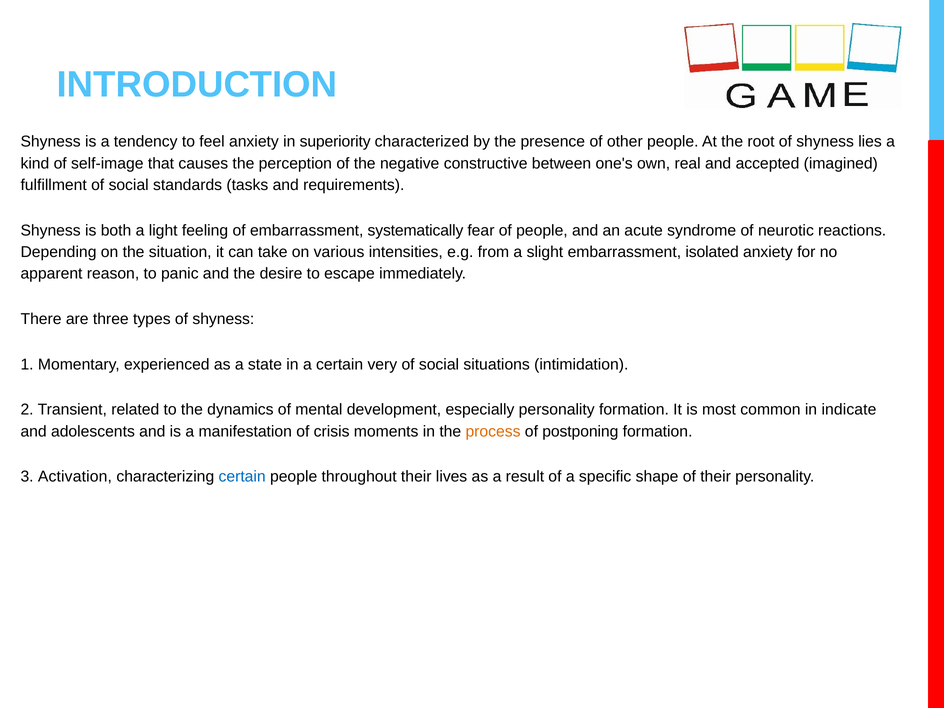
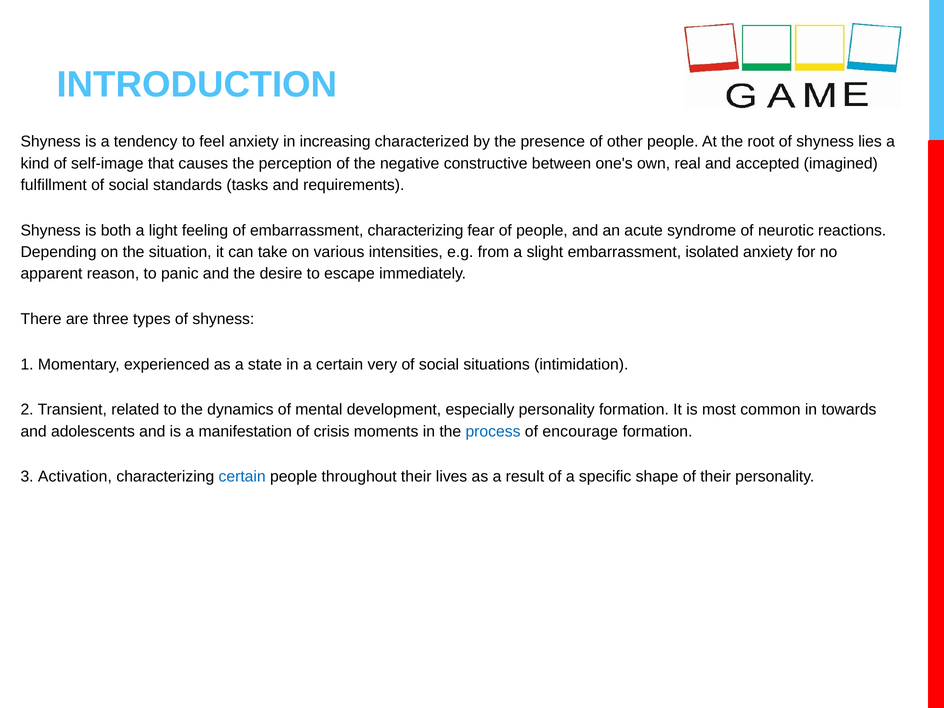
superiority: superiority -> increasing (335, 142)
embarrassment systematically: systematically -> characterizing (415, 230)
indicate: indicate -> towards (849, 410)
process colour: orange -> blue (493, 431)
postponing: postponing -> encourage (580, 431)
